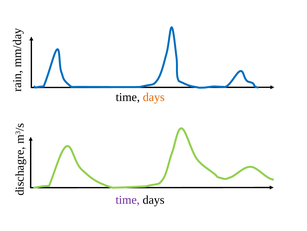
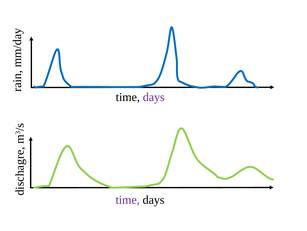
days colour: orange -> purple (154, 97)
